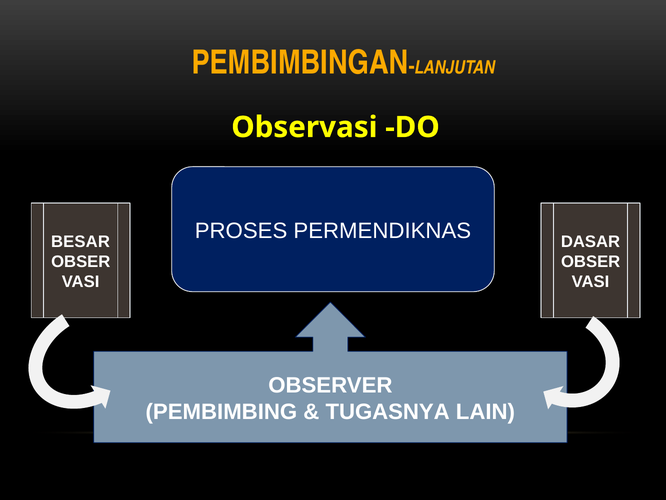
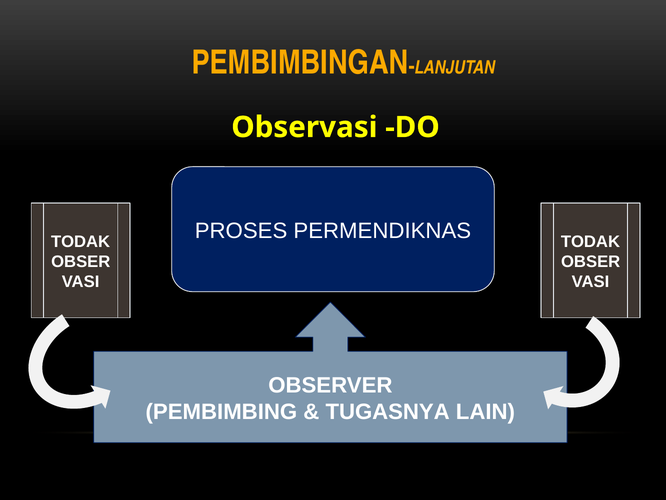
BESAR: BESAR -> TODAK (81, 241)
DASAR: DASAR -> TODAK (590, 241)
